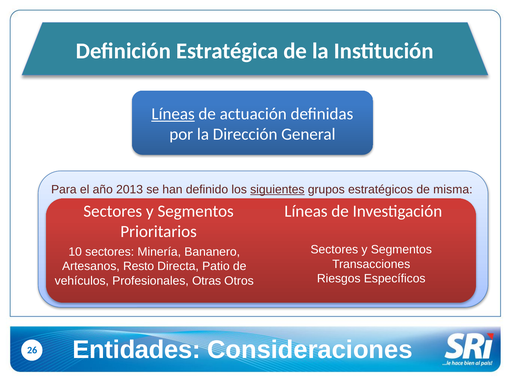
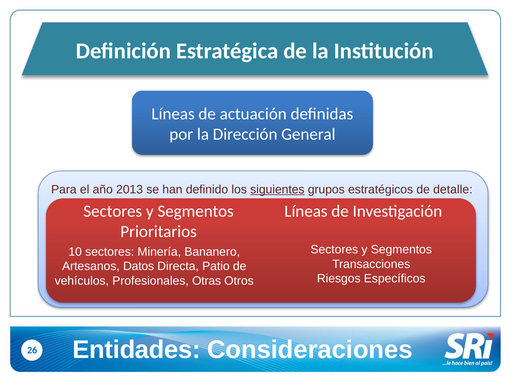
Líneas underline: present -> none (173, 114)
misma: misma -> detalle (453, 190)
Resto: Resto -> Datos (139, 267)
